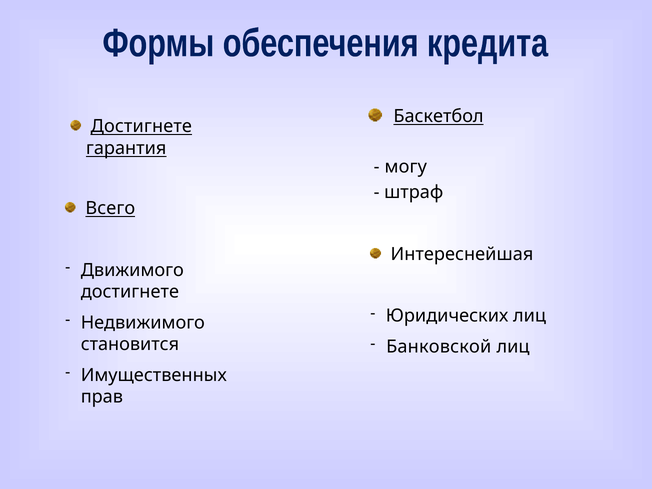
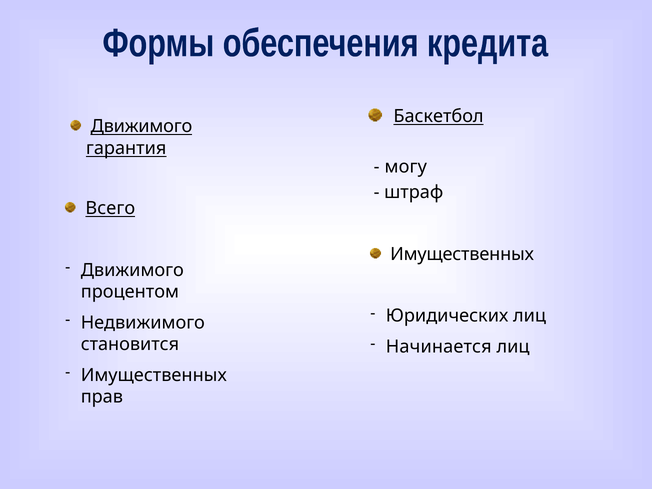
Достигнете: Достигнете -> Движимого (141, 126)
Интереснейшая: Интереснейшая -> Имущественных (462, 254)
достигнете: достигнете -> процентом (130, 292)
Банковской: Банковской -> Начинается (439, 347)
